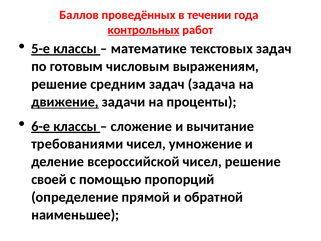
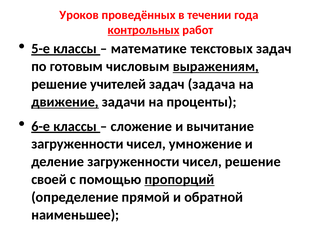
Баллов: Баллов -> Уроков (79, 15)
выражениям underline: none -> present (216, 66)
средним: средним -> учителей (118, 84)
требованиями: требованиями -> загруженности (77, 144)
деление всероссийской: всероссийской -> загруженности (133, 162)
пропорций underline: none -> present (179, 179)
